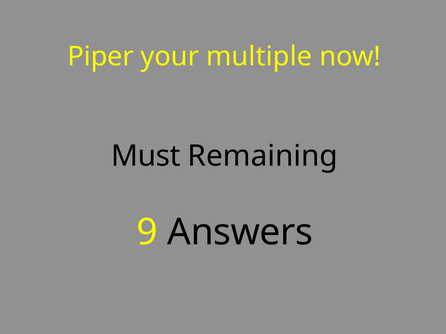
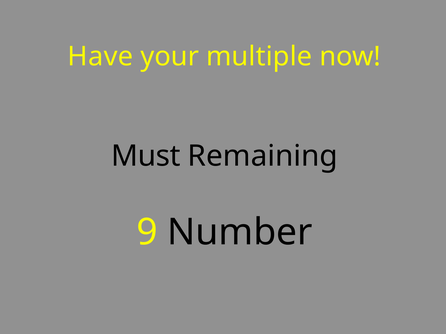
Piper: Piper -> Have (100, 57)
Answers: Answers -> Number (240, 233)
